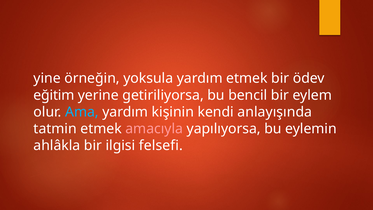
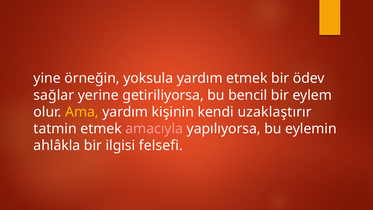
eğitim: eğitim -> sağlar (54, 95)
Ama colour: light blue -> yellow (82, 112)
anlayışında: anlayışında -> uzaklaştırır (275, 112)
